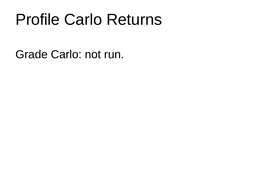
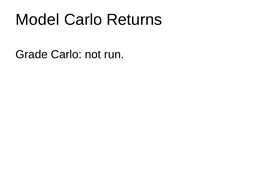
Profile: Profile -> Model (38, 20)
